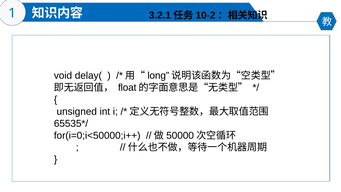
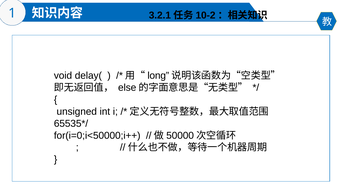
float: float -> else (127, 88)
